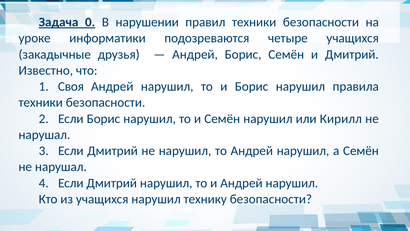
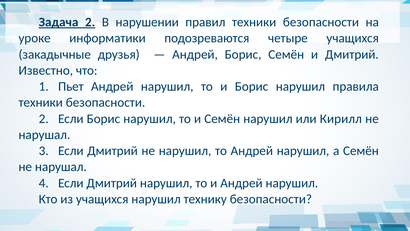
Задача 0: 0 -> 2 (90, 22)
Своя: Своя -> Пьет (71, 86)
